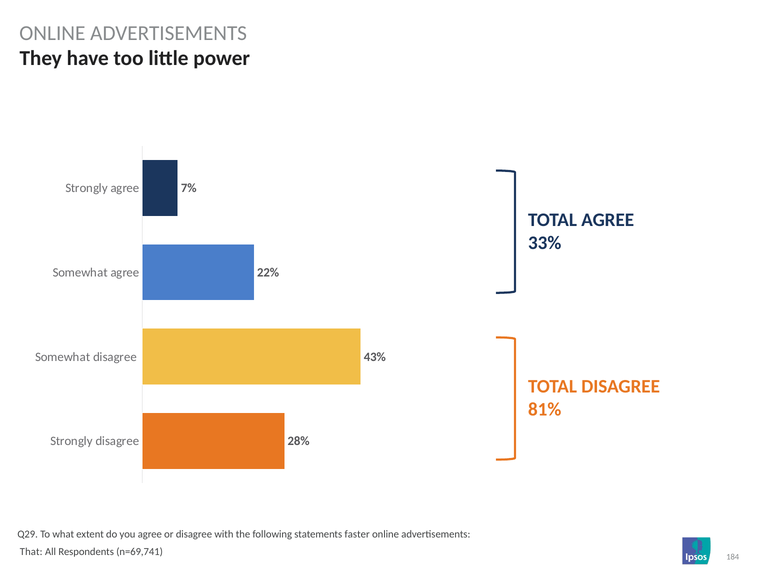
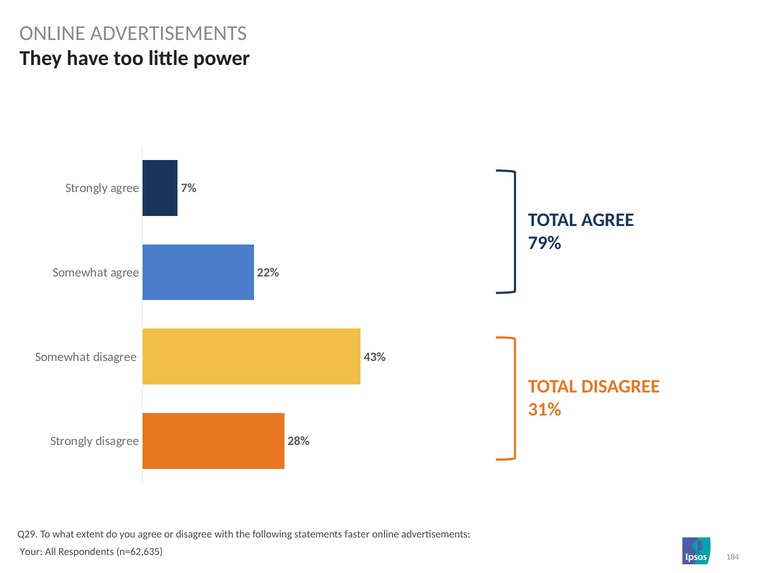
33%: 33% -> 79% (545, 242)
81%: 81% -> 31% (545, 409)
That: That -> Your (31, 551)
n=69,741: n=69,741 -> n=62,635 (140, 551)
